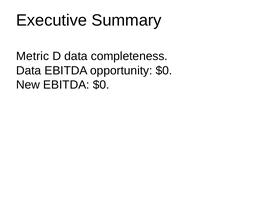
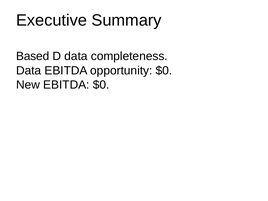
Metric: Metric -> Based (33, 56)
